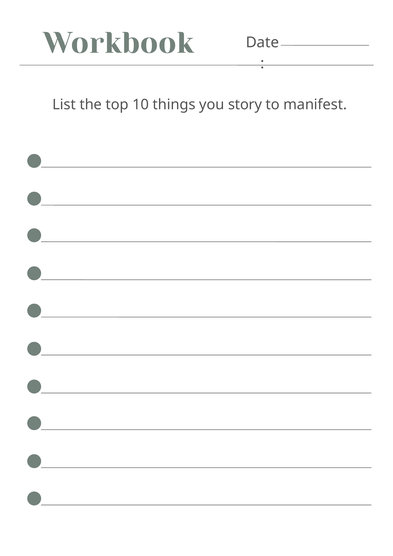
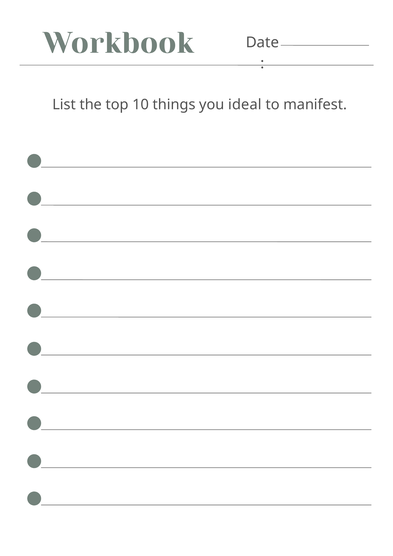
story: story -> ideal (245, 105)
